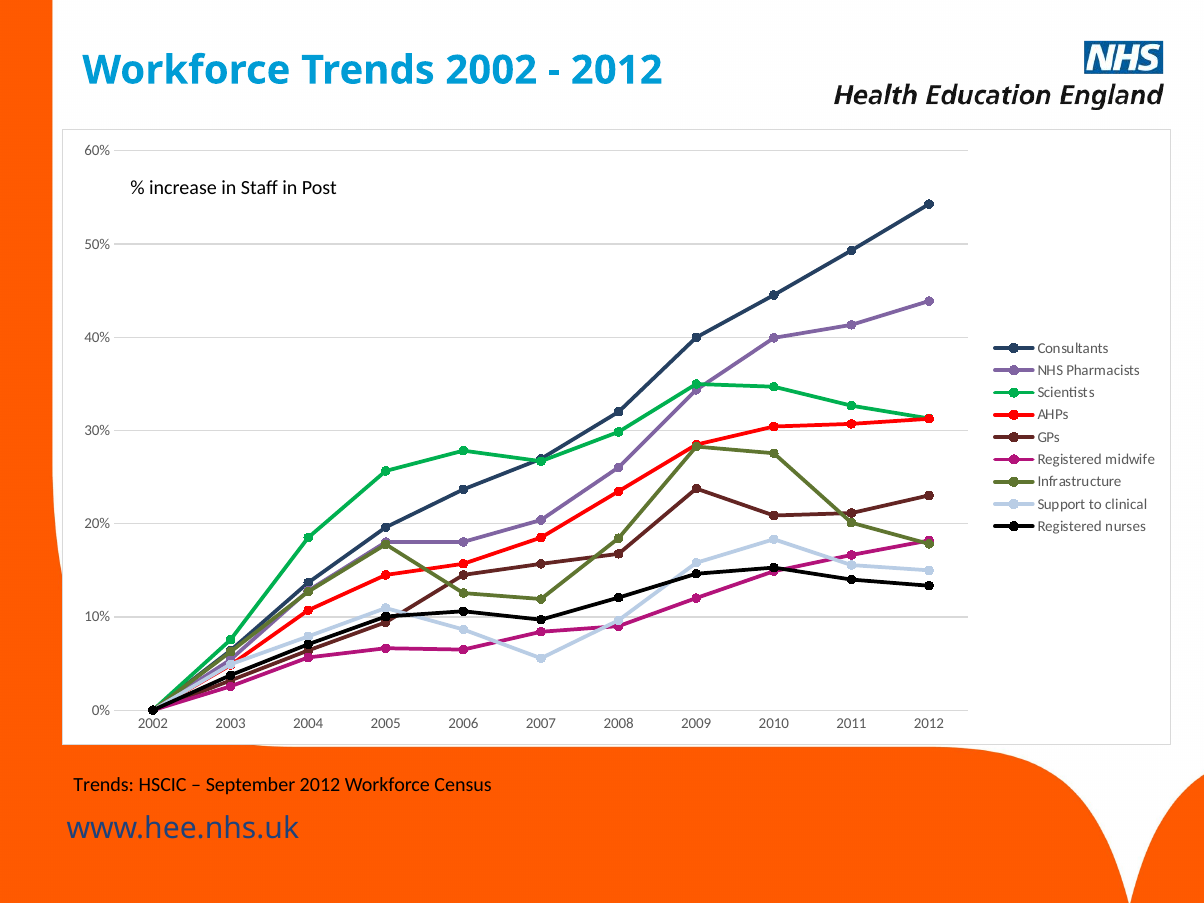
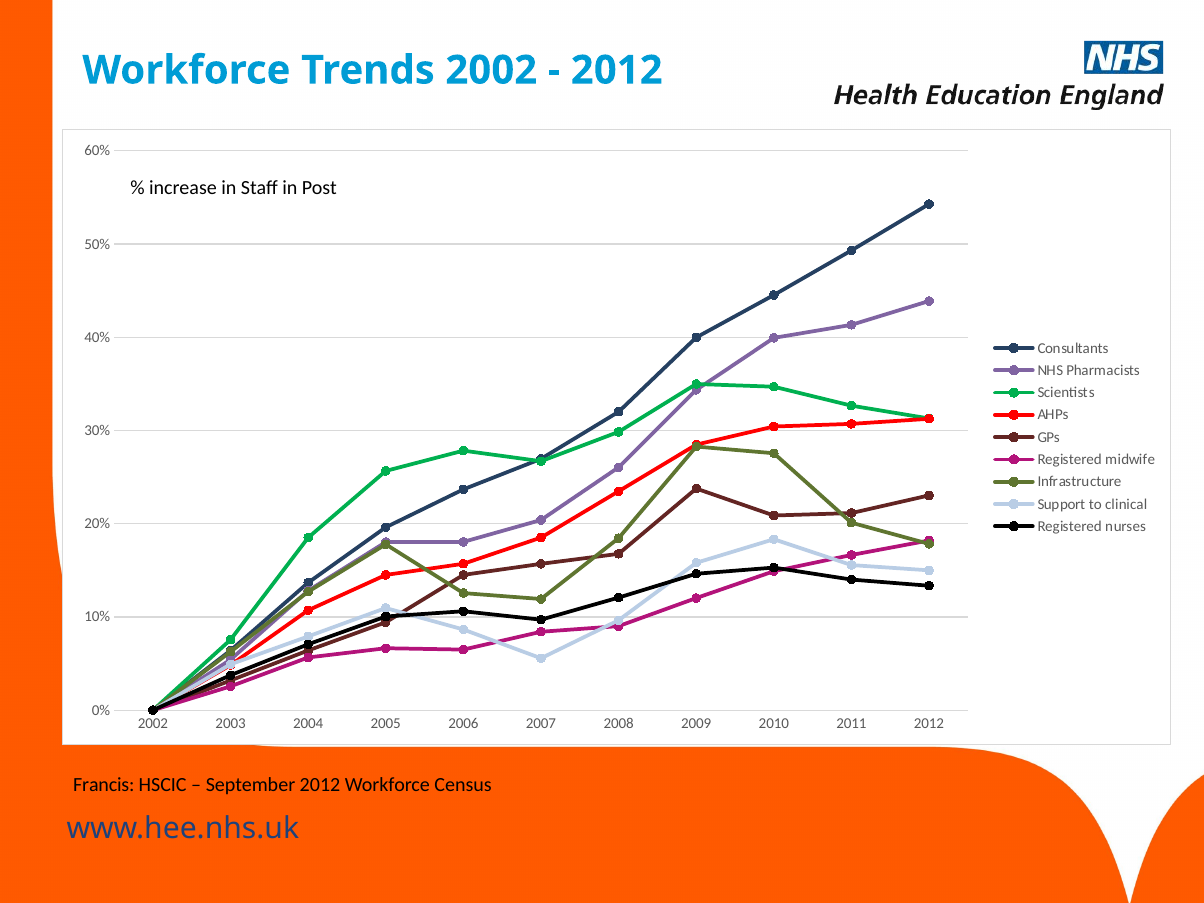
Trends: Trends -> Francis (104, 785)
